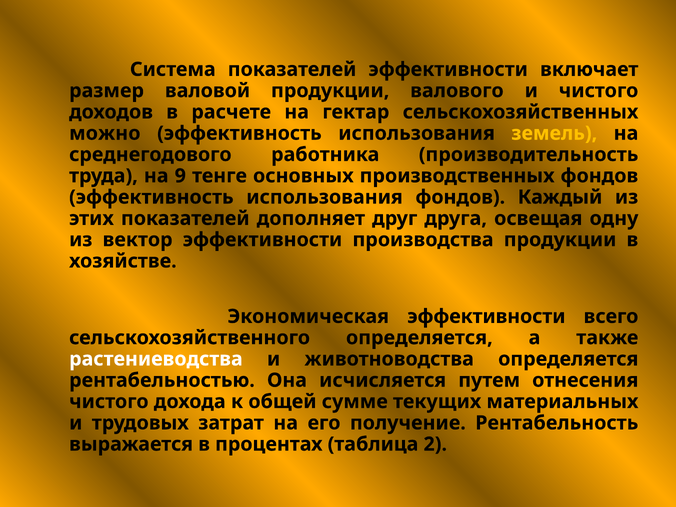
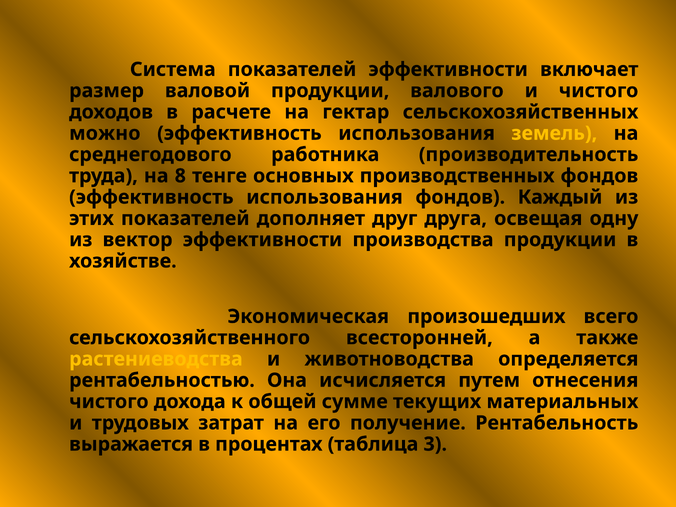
9: 9 -> 8 (180, 176)
Экономическая эффективности: эффективности -> произошедших (486, 316)
сельскохозяйственного определяется: определяется -> всесторонней (419, 338)
растениеводства colour: white -> yellow (156, 359)
2: 2 -> 3 (435, 444)
